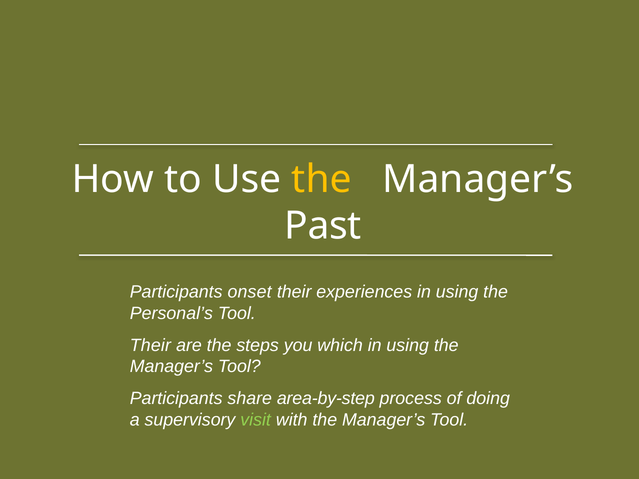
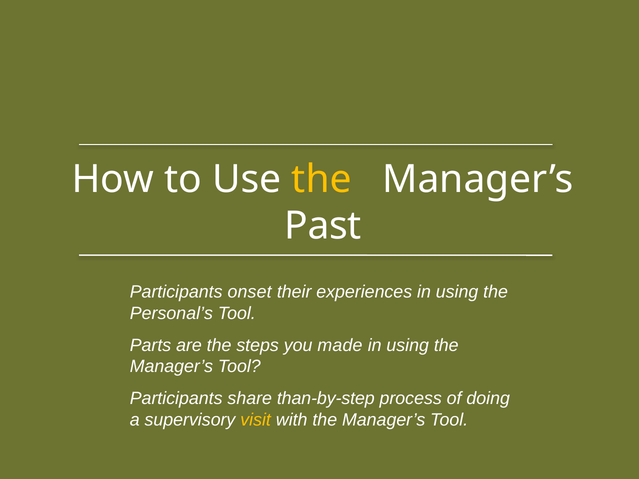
Their: Their -> Parts (151, 345)
which: which -> made (340, 345)
area-by-step: area-by-step -> than-by-step (326, 399)
visit colour: light green -> yellow (256, 420)
